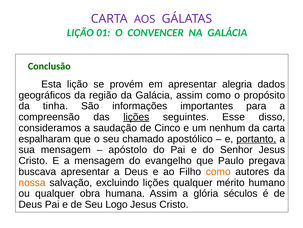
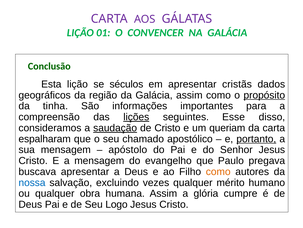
provém: provém -> séculos (126, 84)
alegria: alegria -> cristãs (237, 84)
propósito underline: none -> present (264, 95)
saudação underline: none -> present (115, 128)
de Cinco: Cinco -> Cristo (167, 128)
nenhum: nenhum -> queriam (227, 128)
nossa colour: orange -> blue (32, 182)
excluindo lições: lições -> vezes (156, 182)
séculos: séculos -> cumpre (241, 193)
